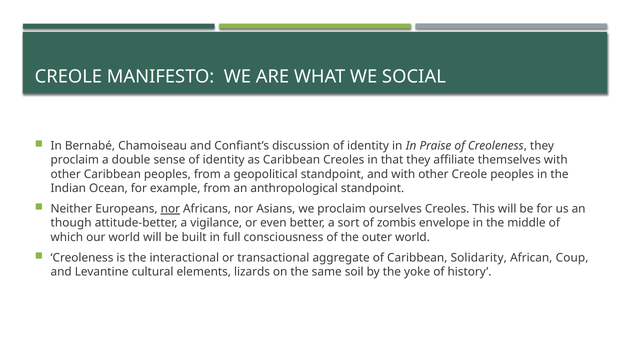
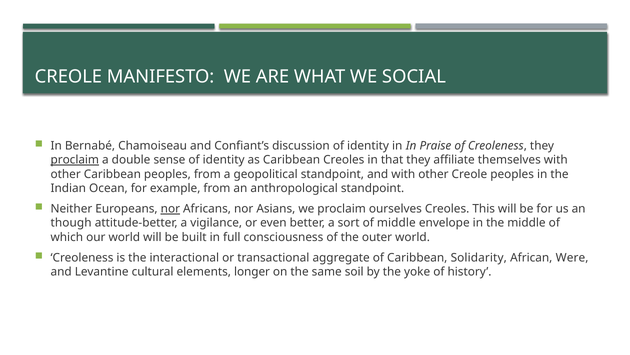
proclaim underline: none -> present (75, 160)
of zombis: zombis -> middle (396, 223)
Coup: Coup -> Were (572, 257)
lizards: lizards -> longer (252, 272)
